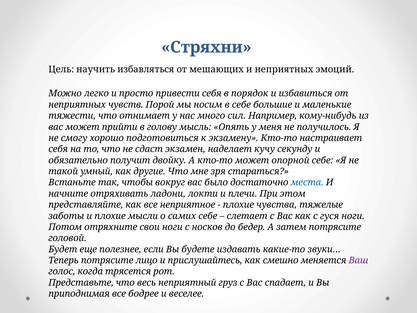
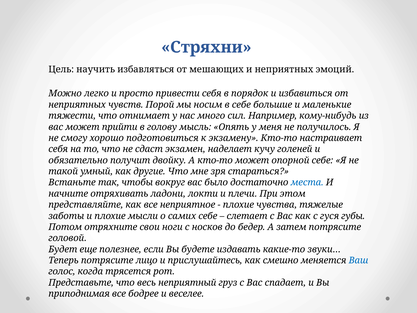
секунду: секунду -> голеней (295, 149)
гуся ноги: ноги -> губы (353, 216)
Ваш colour: purple -> blue (358, 260)
